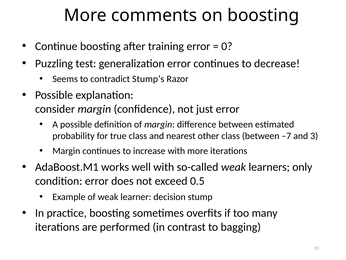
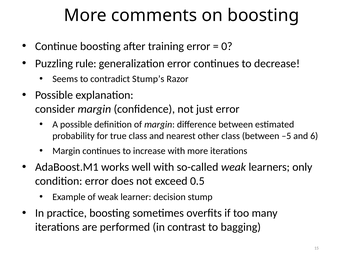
test: test -> rule (86, 63)
–7: –7 -> –5 (286, 136)
3: 3 -> 6 (314, 136)
